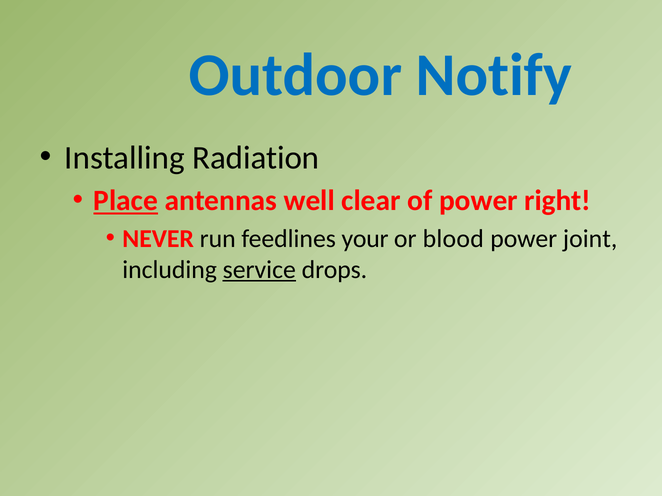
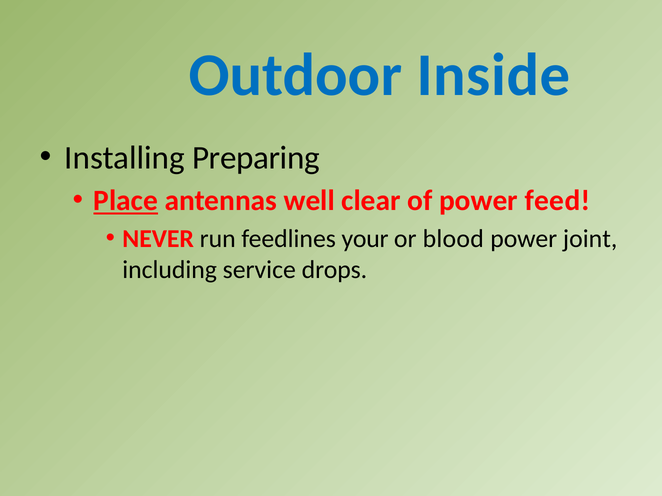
Notify: Notify -> Inside (493, 75)
Radiation: Radiation -> Preparing (256, 158)
right: right -> feed (558, 201)
service underline: present -> none (259, 270)
